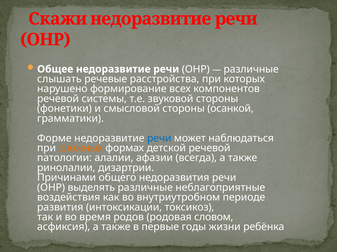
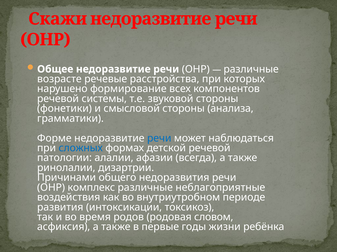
слышать: слышать -> возрасте (59, 79)
осанкой: осанкой -> анализа (230, 109)
сложных colour: orange -> blue (81, 148)
выделять: выделять -> комплекс (91, 188)
